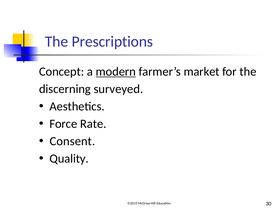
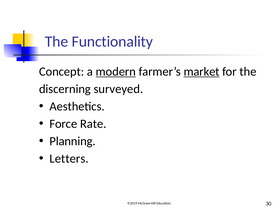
Prescriptions: Prescriptions -> Functionality (112, 42)
market underline: none -> present (202, 72)
Consent: Consent -> Planning (73, 141)
Quality: Quality -> Letters (69, 159)
